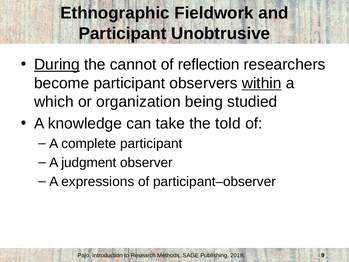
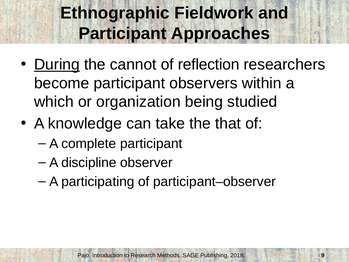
Unobtrusive: Unobtrusive -> Approaches (221, 33)
within underline: present -> none (262, 83)
told: told -> that (228, 124)
judgment: judgment -> discipline (89, 162)
expressions: expressions -> participating (98, 181)
